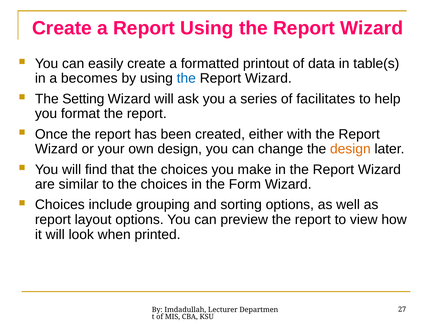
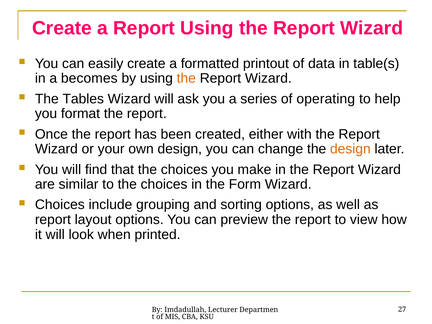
the colour: blue -> orange (186, 78)
Setting: Setting -> Tables (83, 99)
facilitates: facilitates -> operating (326, 99)
